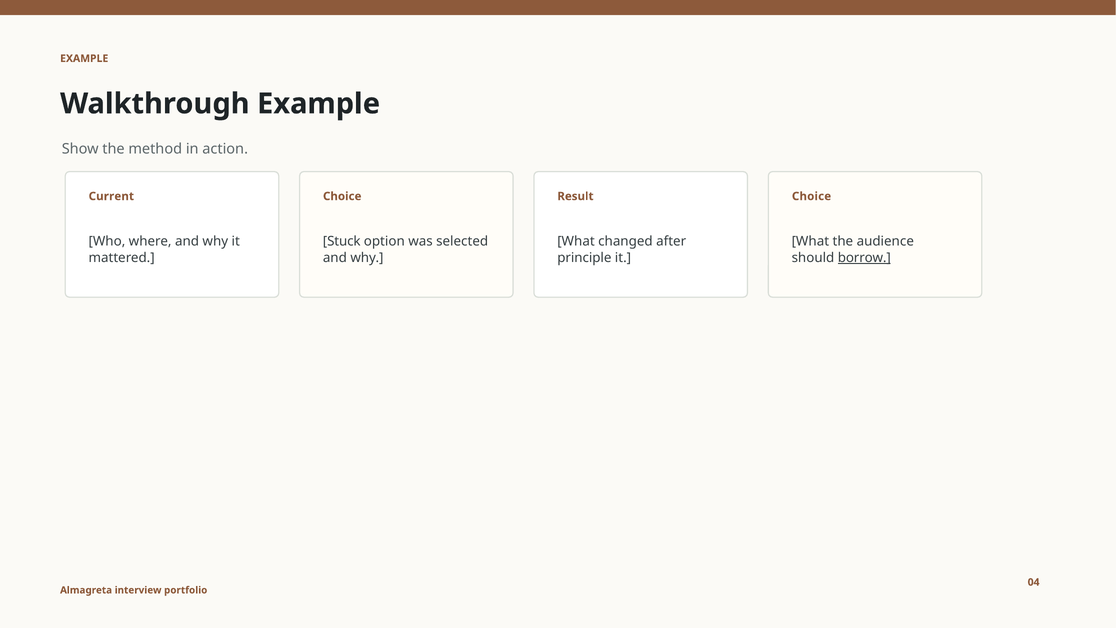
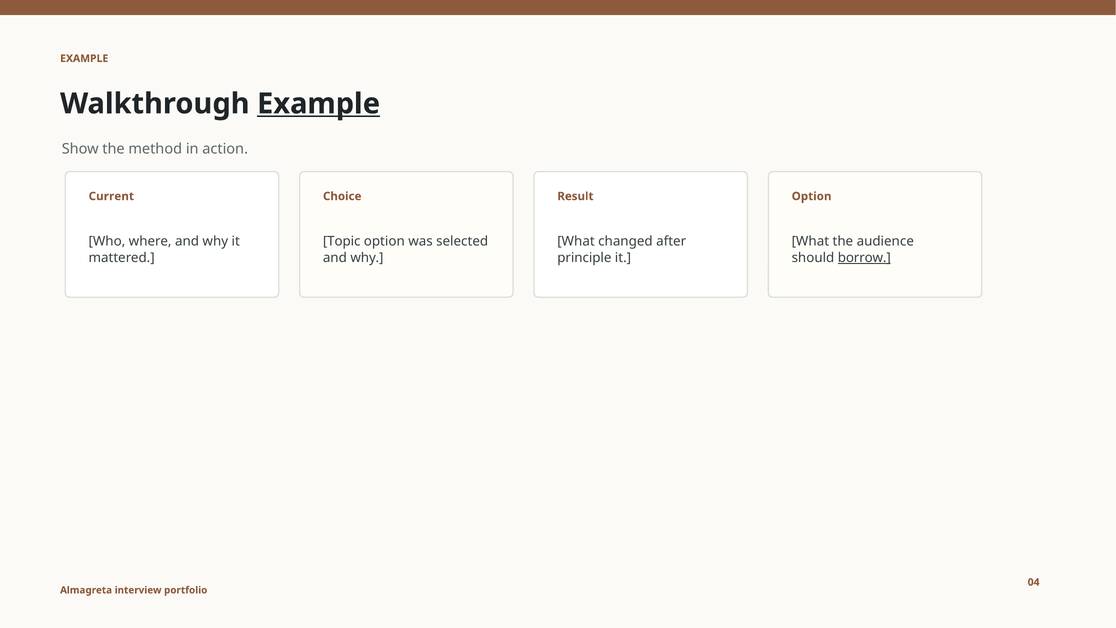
Example underline: none -> present (319, 104)
Choice: Choice -> Option (812, 196)
Stuck: Stuck -> Topic (342, 241)
